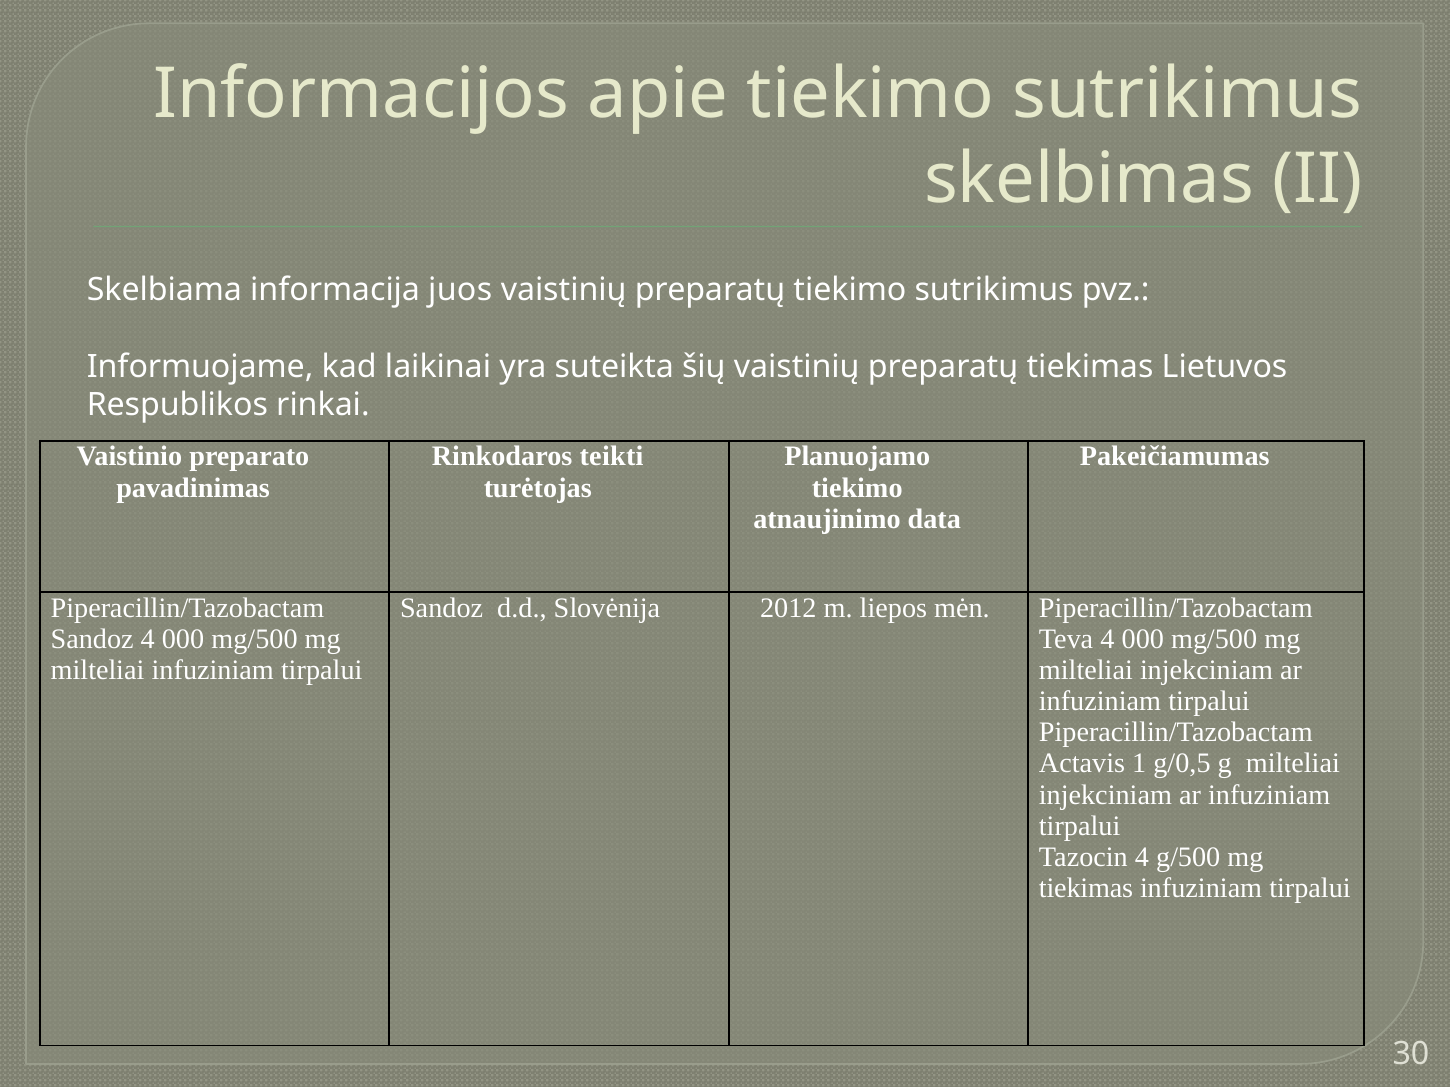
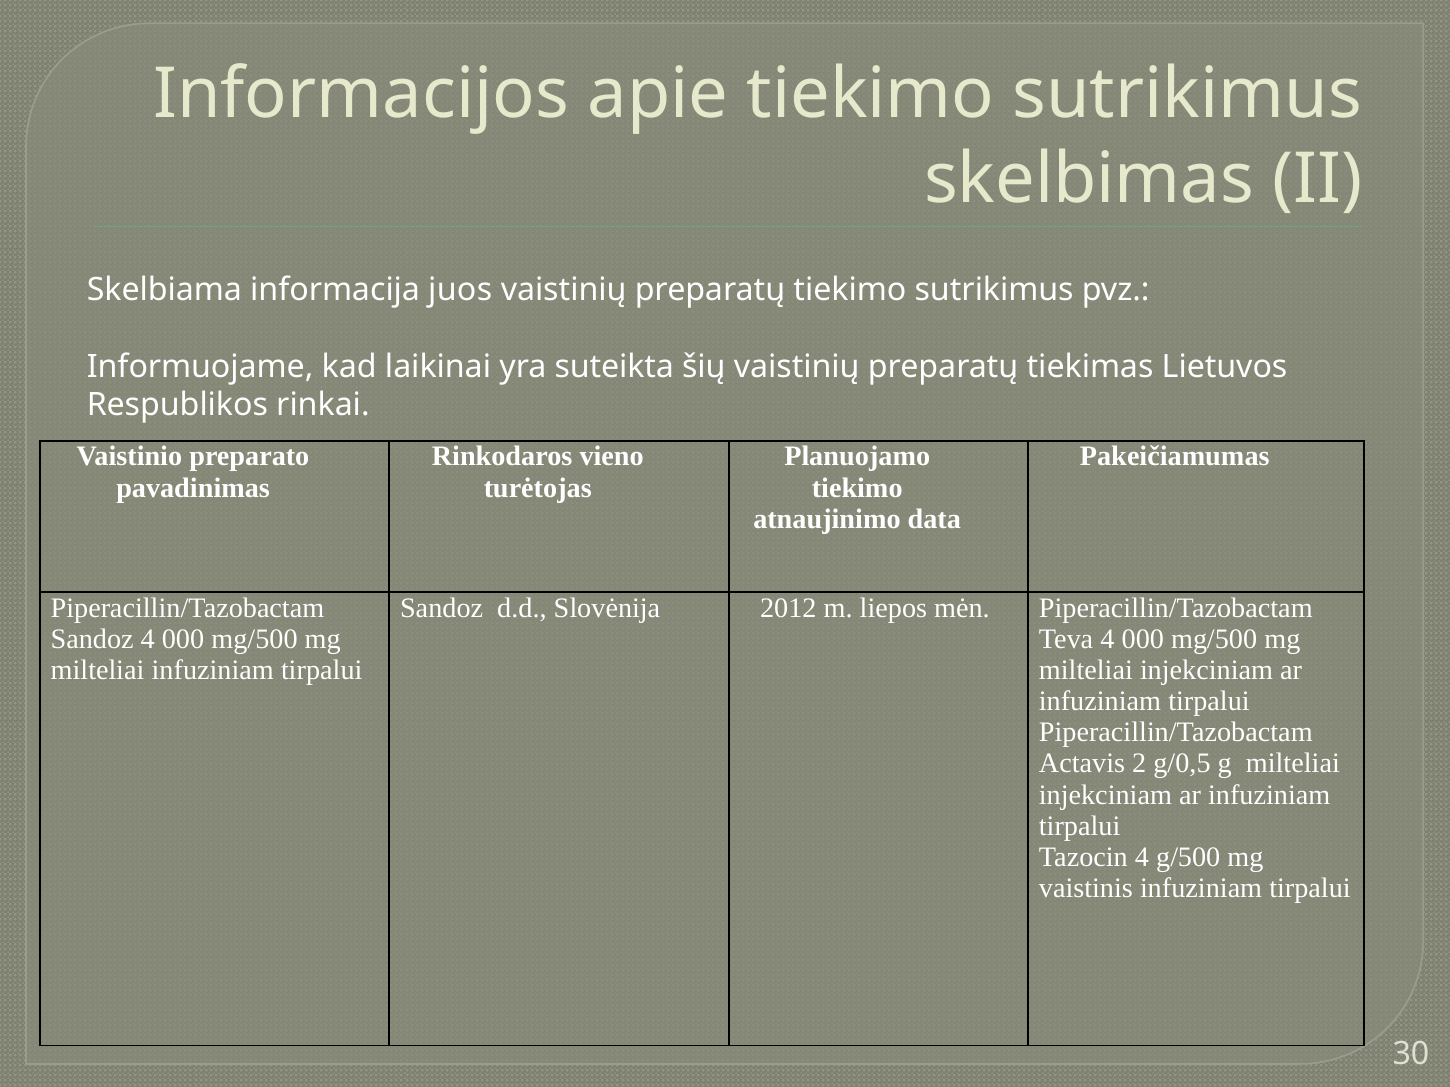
teikti: teikti -> vieno (612, 457)
1: 1 -> 2 (1139, 764)
tiekimas: tiekimas -> vaistinis (1086, 889)
